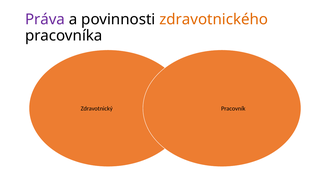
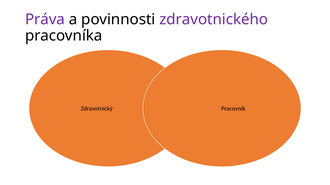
zdravotnického colour: orange -> purple (214, 20)
